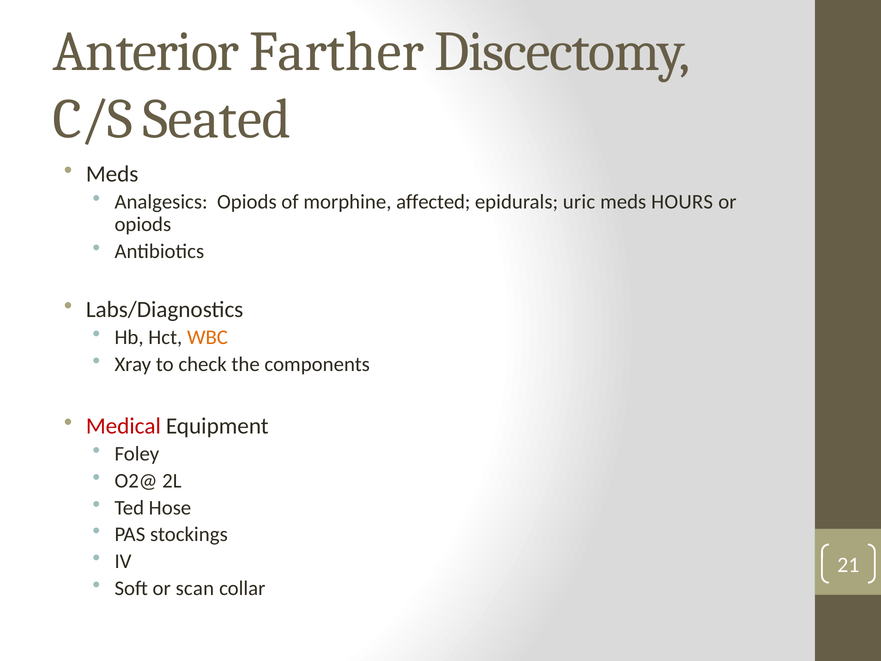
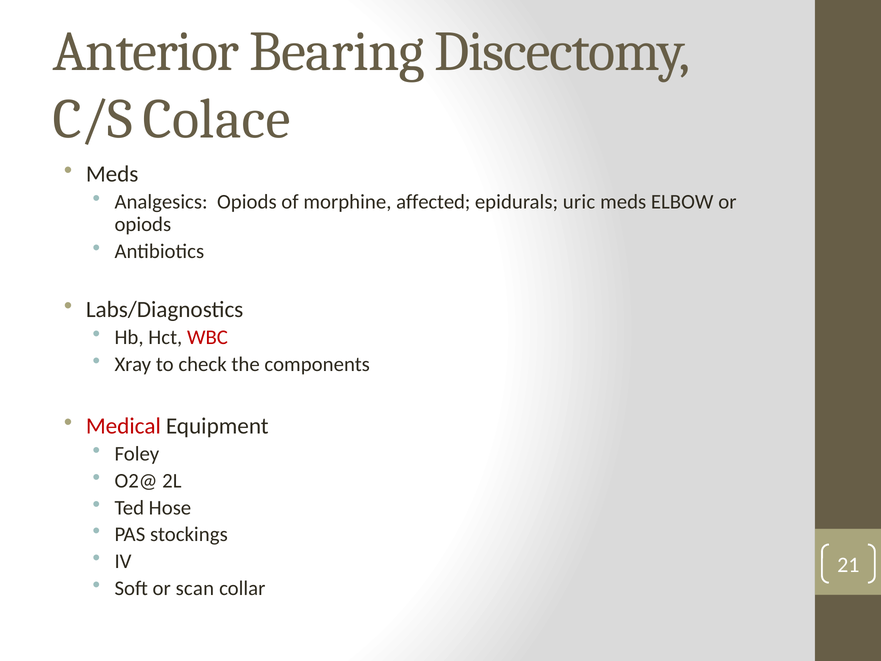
Farther: Farther -> Bearing (337, 52)
Seated: Seated -> Colace (217, 119)
HOURS: HOURS -> ELBOW (682, 202)
WBC colour: orange -> red (207, 337)
